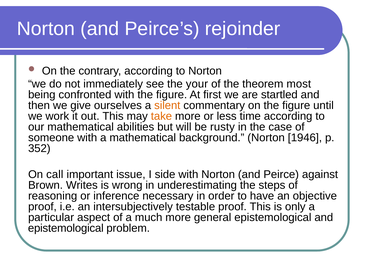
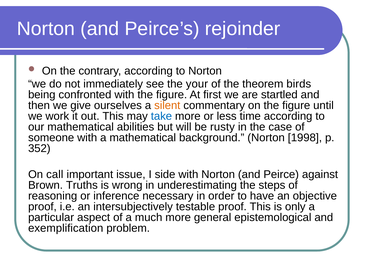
most: most -> birds (299, 84)
take colour: orange -> blue (161, 116)
1946: 1946 -> 1998 (305, 138)
Writes: Writes -> Truths (82, 185)
epistemological: epistemological -> exemplification (66, 228)
